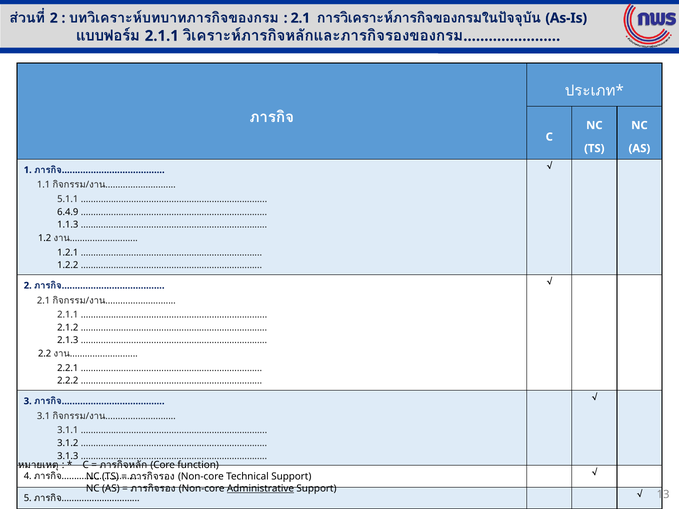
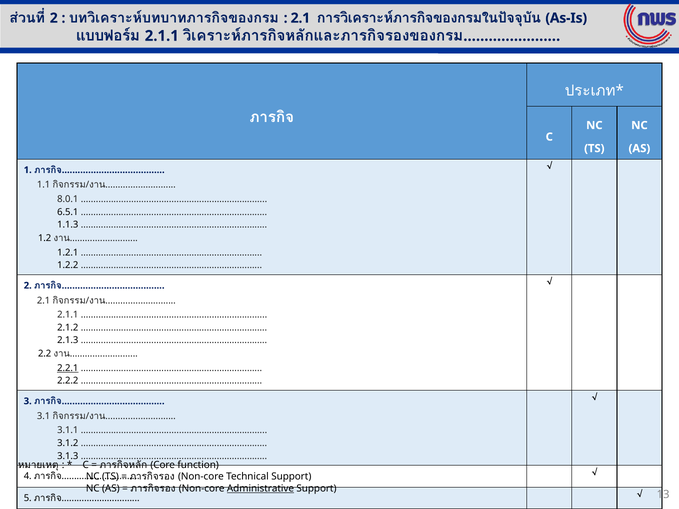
5.1.1: 5.1.1 -> 8.0.1 (68, 199)
6.4.9: 6.4.9 -> 6.5.1 (68, 212)
2.2.1 underline: none -> present (68, 368)
